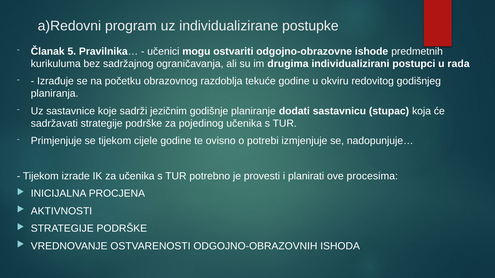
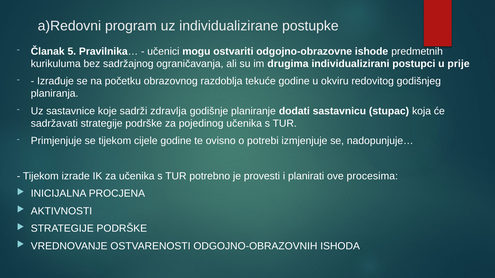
rada: rada -> prije (459, 64)
jezičnim: jezičnim -> zdravlja (168, 111)
